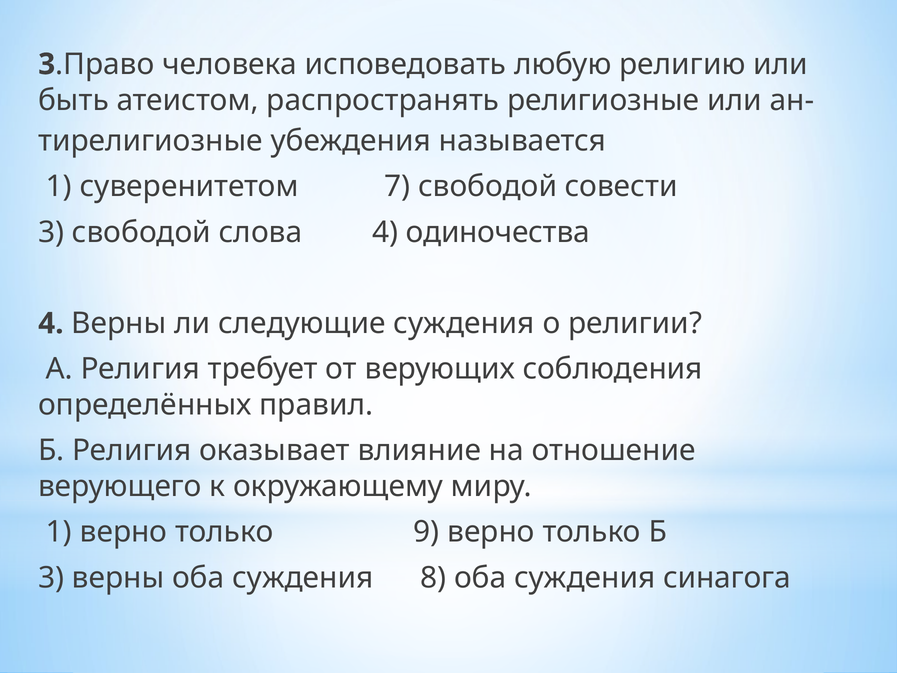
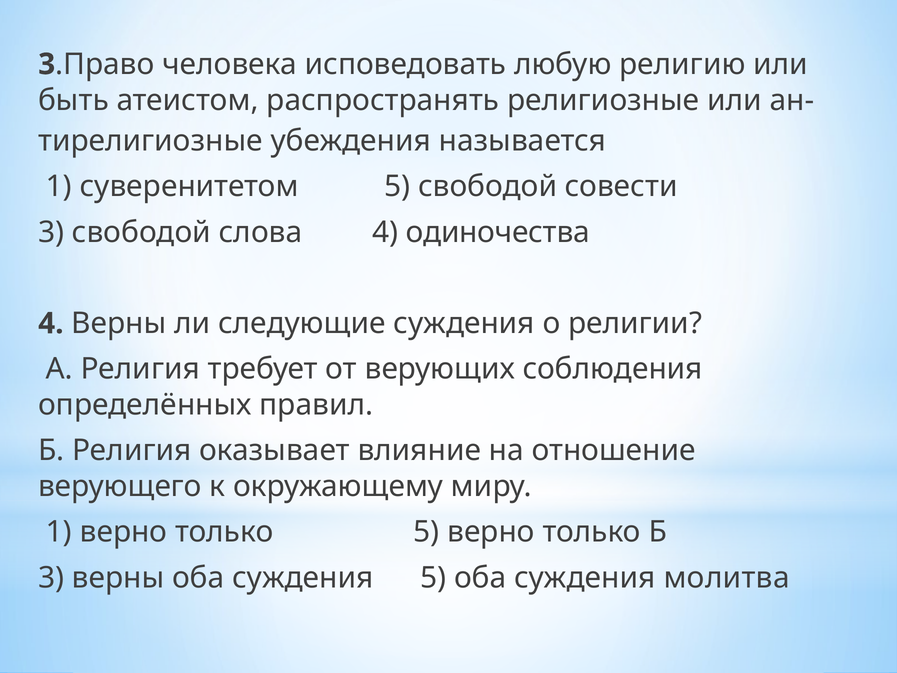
суверенитетом 7: 7 -> 5 (397, 187)
только 9: 9 -> 5 (426, 532)
суждения 8: 8 -> 5 (433, 577)
синагога: синагога -> молитва (727, 577)
